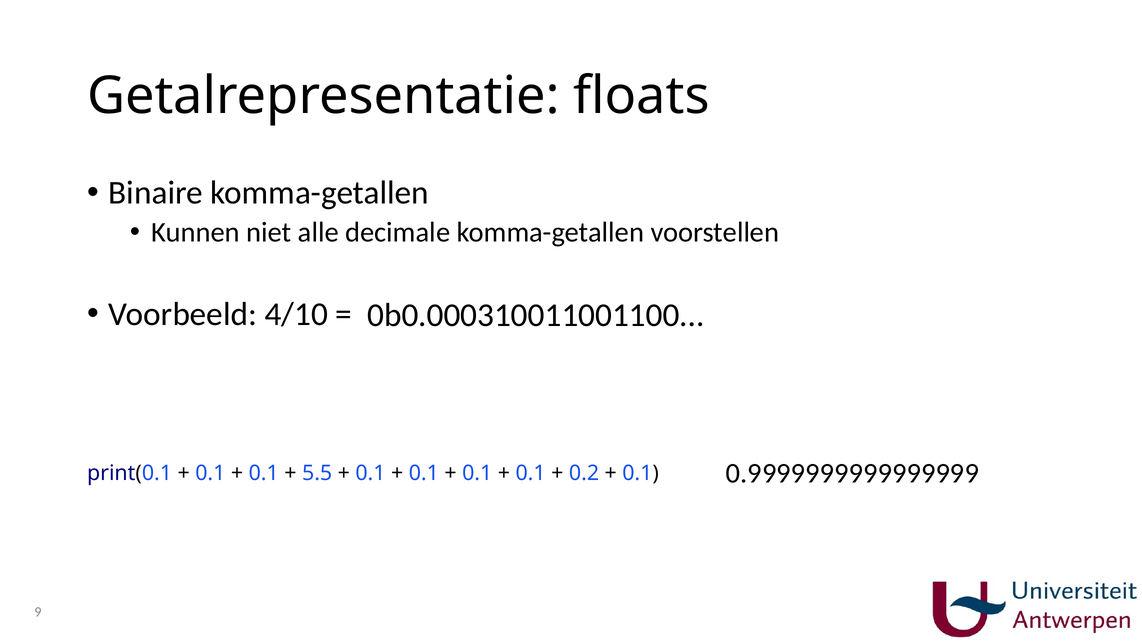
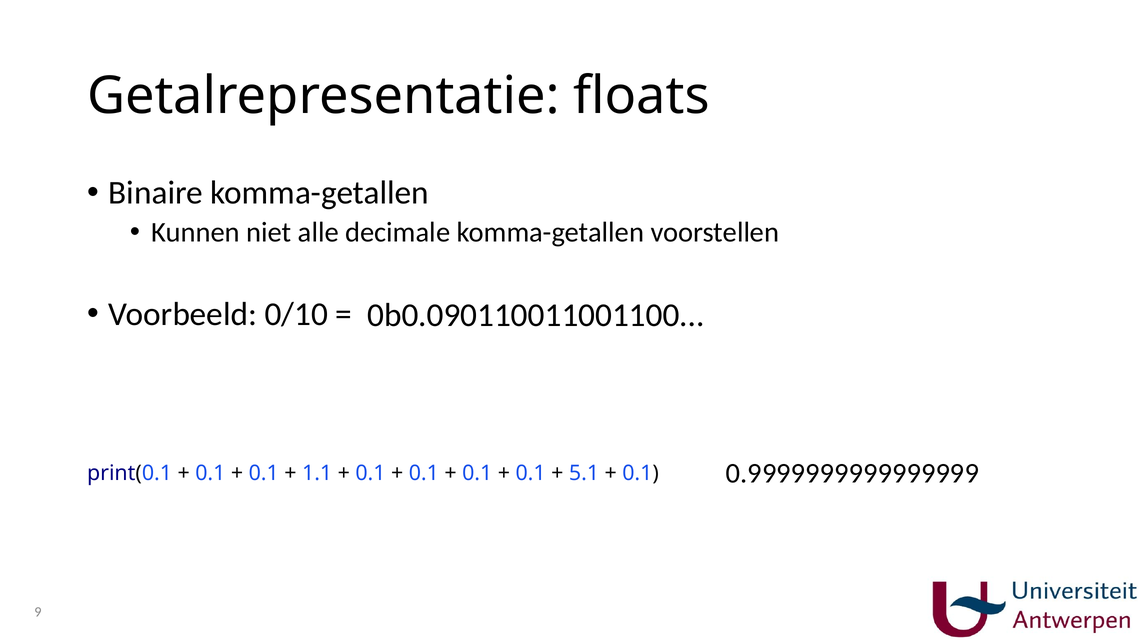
4/10: 4/10 -> 0/10 (296, 314)
0b0.000310011001100: 0b0.000310011001100 -> 0b0.090110011001100 (536, 315)
5.5: 5.5 -> 1.1 (317, 473)
0.2: 0.2 -> 5.1 (584, 473)
